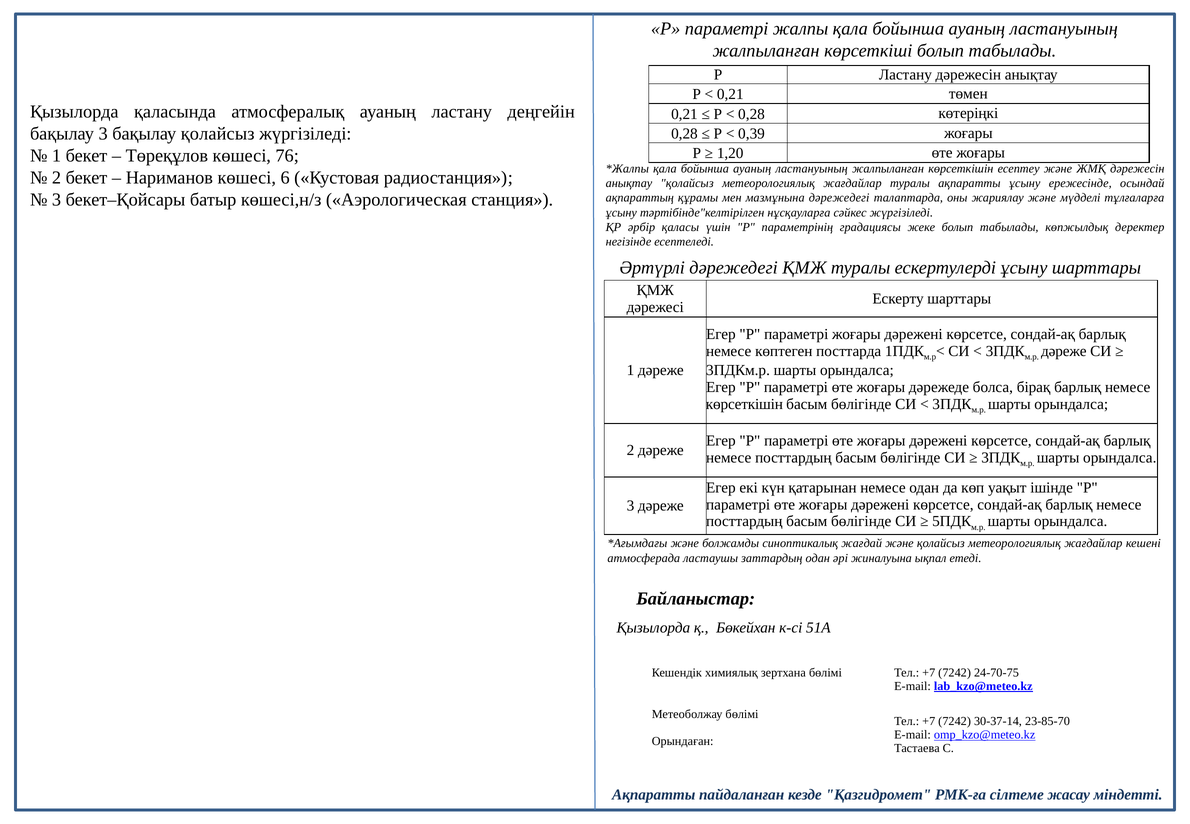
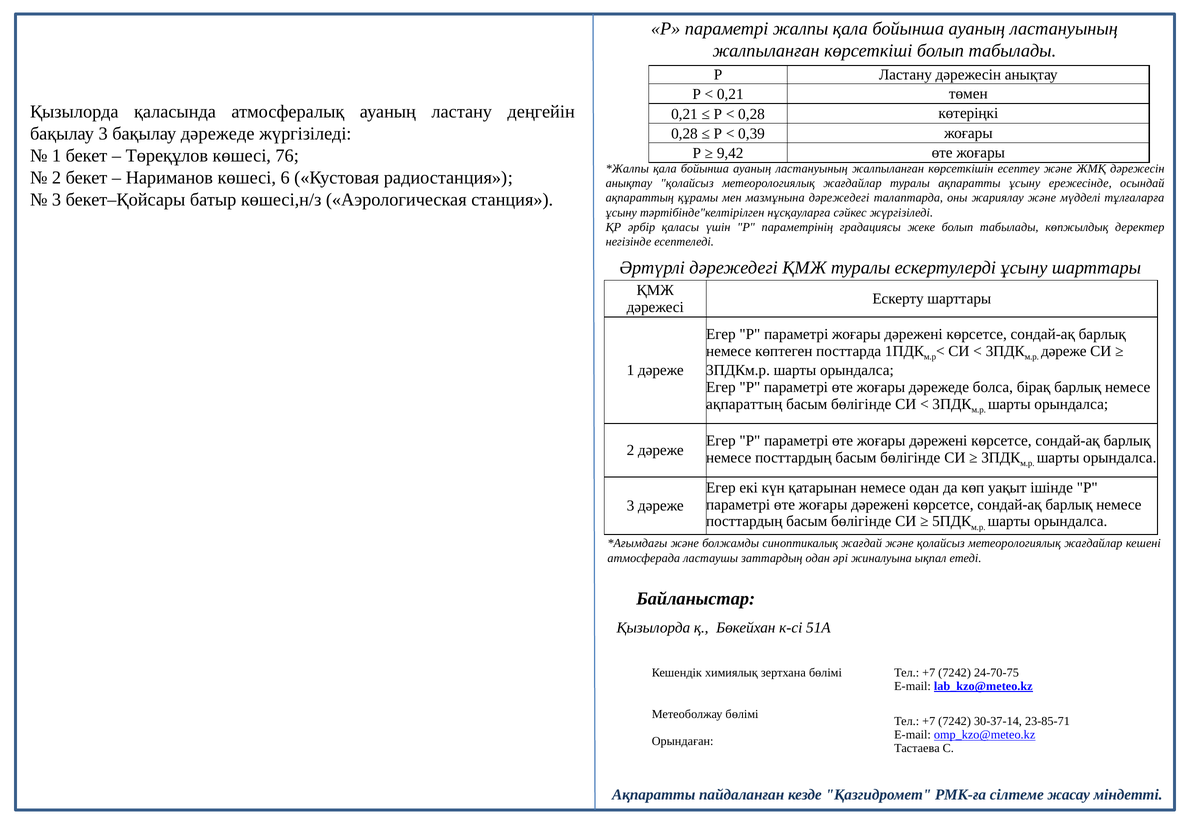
бақылау қолайсыз: қолайсыз -> дәрежеде (218, 134)
1,20: 1,20 -> 9,42 (730, 153)
көрсеткішін: көрсеткішін -> ақпараттың (744, 404)
23-85-70: 23-85-70 -> 23-85-71 (1047, 721)
